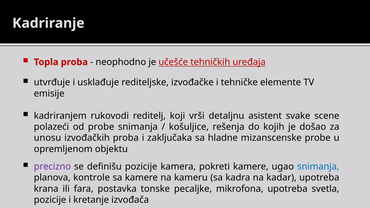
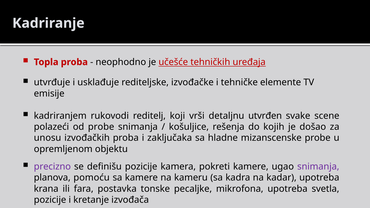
asistent: asistent -> utvrđen (265, 116)
snimanja colour: blue -> purple (318, 167)
kontrole: kontrole -> pomoću (92, 178)
